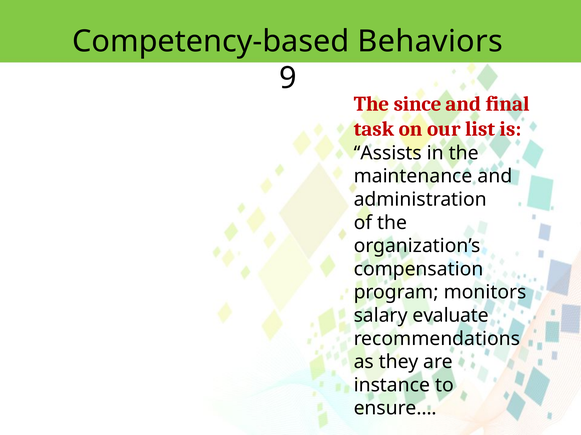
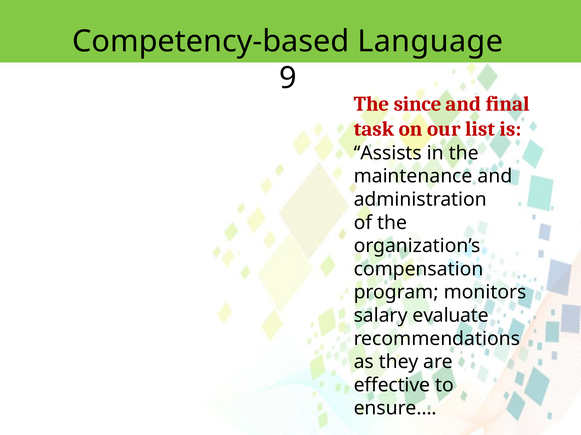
Behaviors: Behaviors -> Language (430, 41)
instance: instance -> effective (392, 386)
